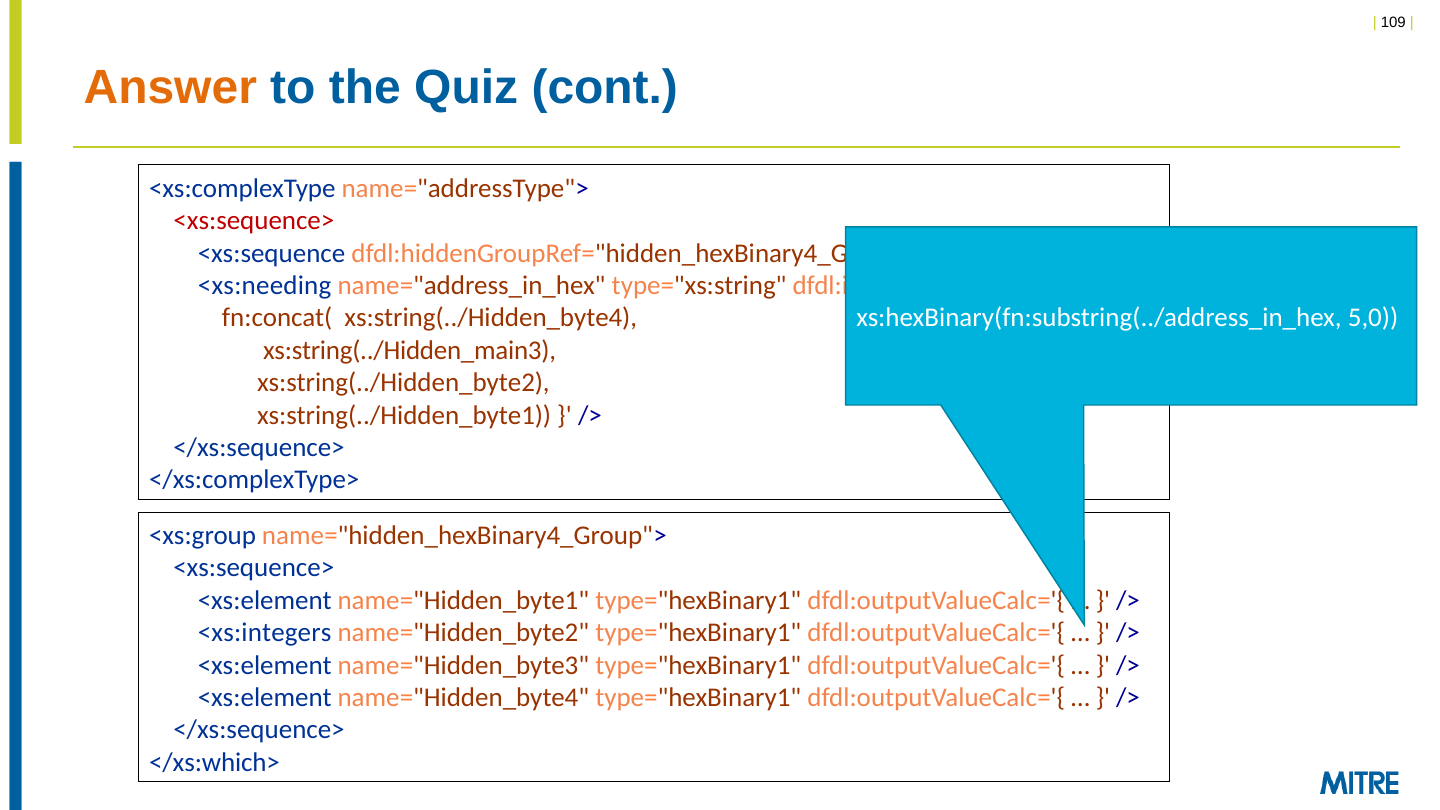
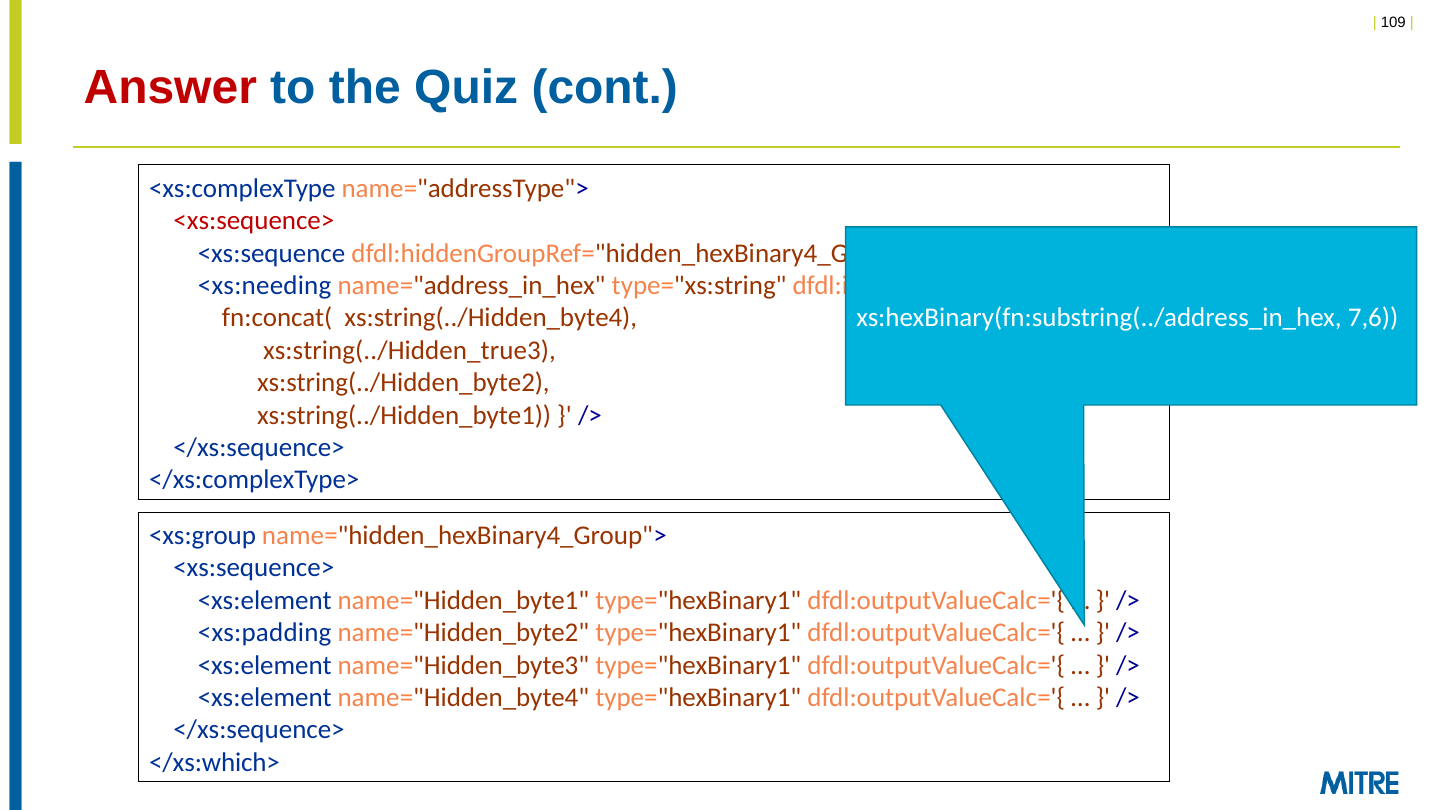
Answer colour: orange -> red (170, 87)
5,0: 5,0 -> 7,6 (1373, 318)
xs:string(../Hidden_main3: xs:string(../Hidden_main3 -> xs:string(../Hidden_true3 (409, 350)
<xs:integers: <xs:integers -> <xs:padding (265, 633)
